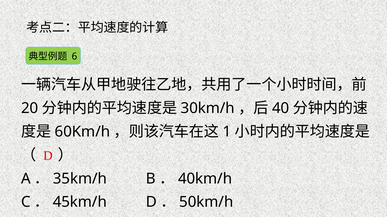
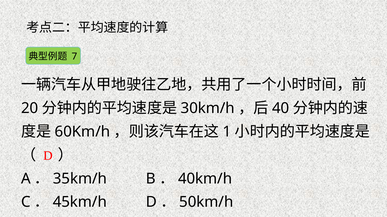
6: 6 -> 7 (74, 56)
